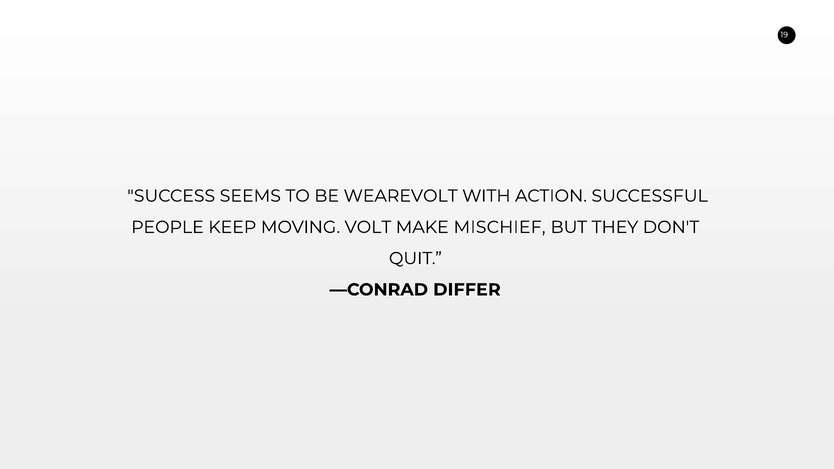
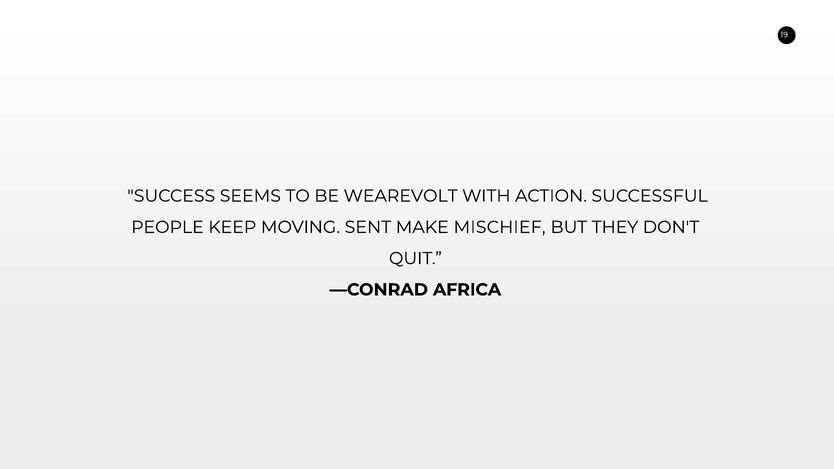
VOLT: VOLT -> SENT (368, 227)
DIFFER: DIFFER -> AFRICA (467, 290)
